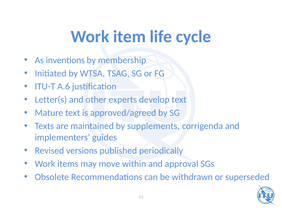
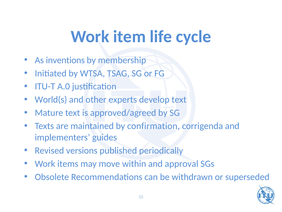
A.6: A.6 -> A.0 (64, 86)
Letter(s: Letter(s -> World(s (51, 99)
supplements: supplements -> confirmation (153, 126)
